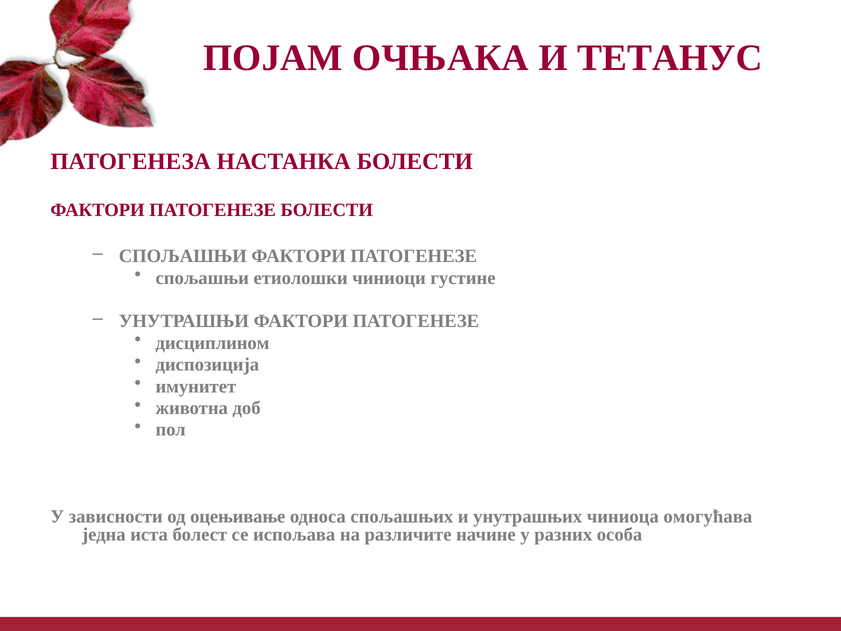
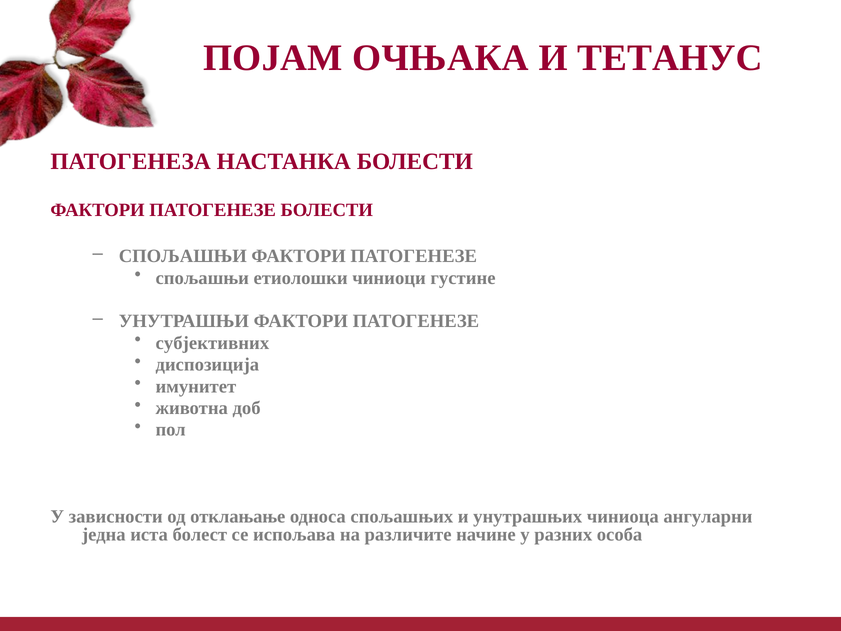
дисциплином: дисциплином -> субјективних (212, 343)
оцењивање: оцењивање -> отклањање (238, 516)
омогућава: омогућава -> ангуларни (708, 516)
